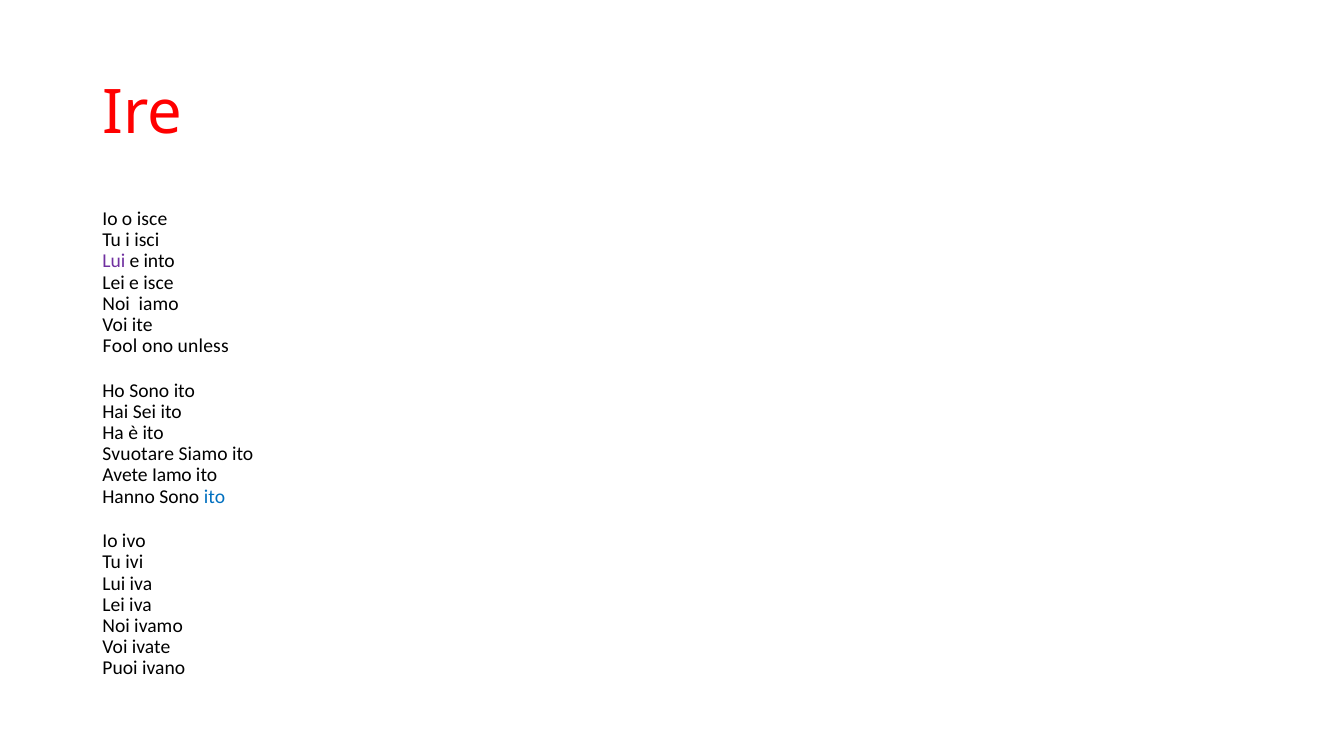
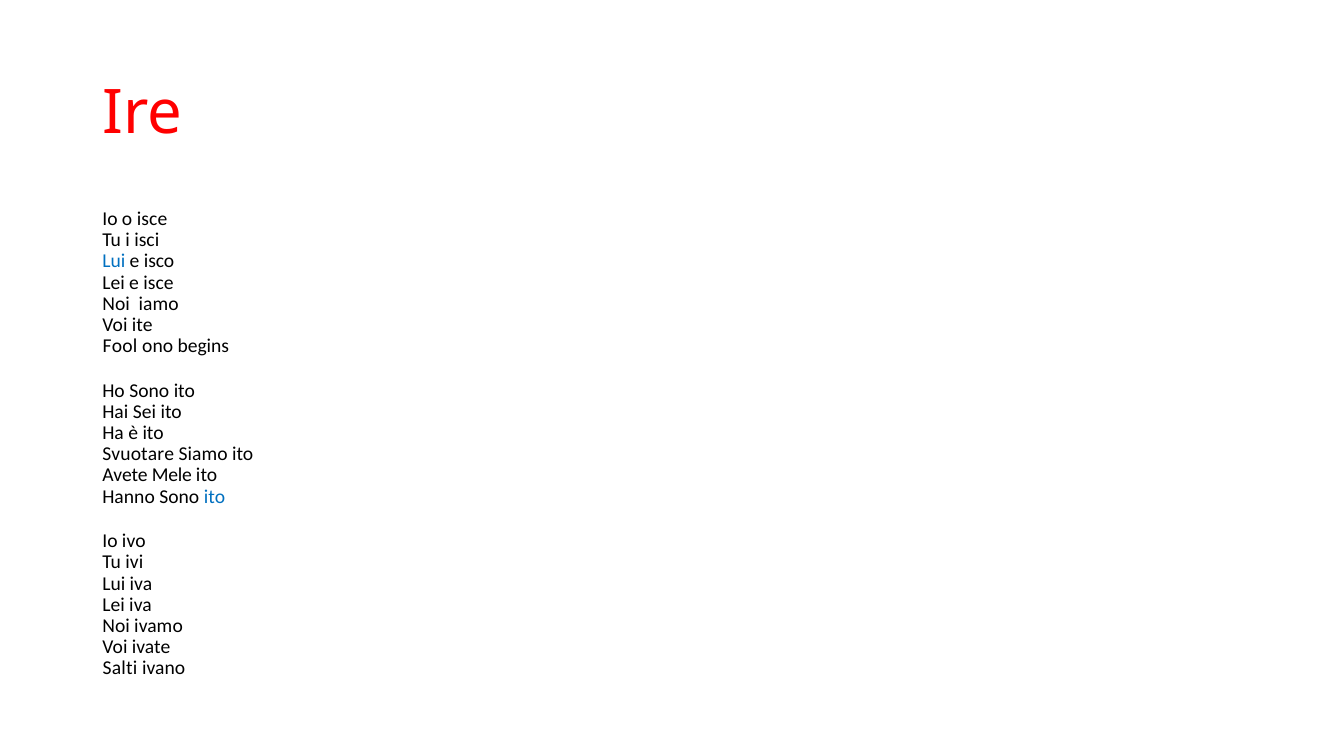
Lui colour: purple -> blue (114, 262)
into: into -> isco (159, 262)
unless: unless -> begins (203, 346)
Avete Iamo: Iamo -> Mele (172, 476)
Puoi: Puoi -> Salti (120, 669)
